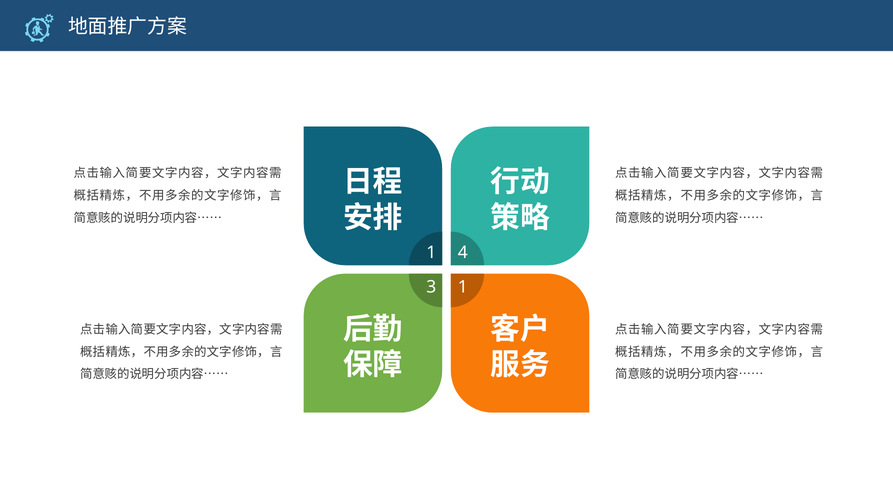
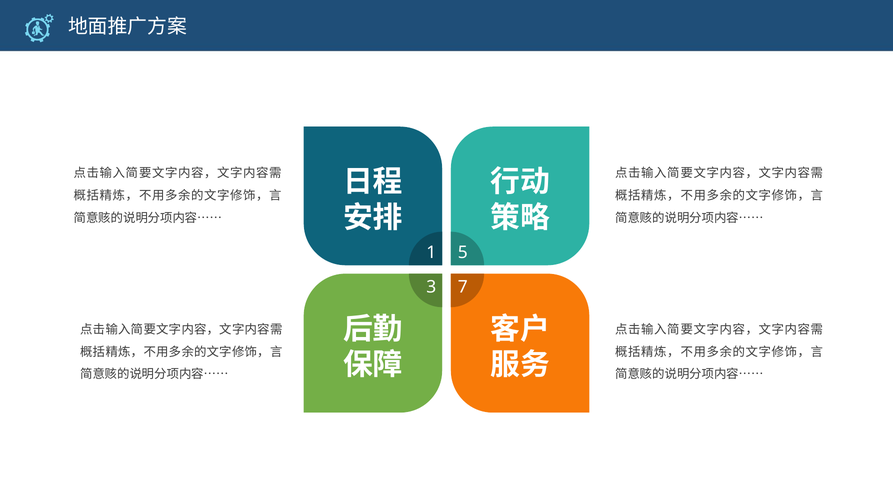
4: 4 -> 5 (463, 253)
3 1: 1 -> 7 (463, 287)
